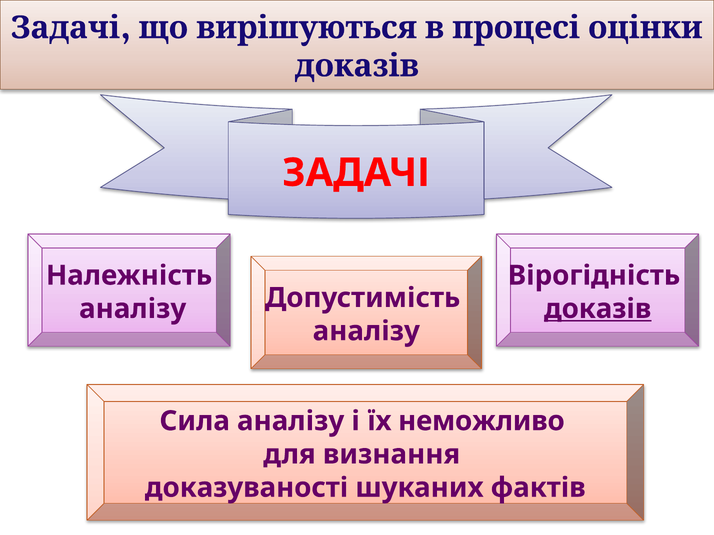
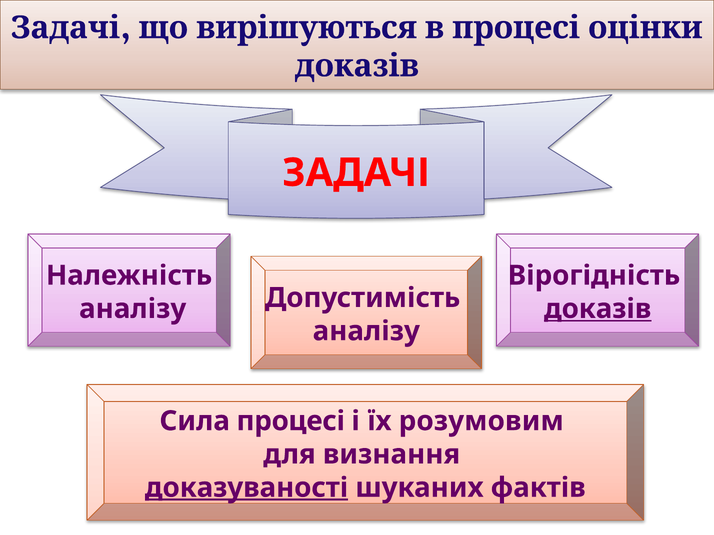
Сила аналізу: аналізу -> процесі (291, 421)
неможливо: неможливо -> розумовим (481, 421)
доказуваності underline: none -> present (247, 488)
